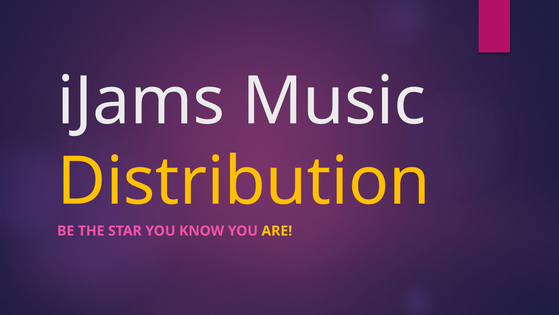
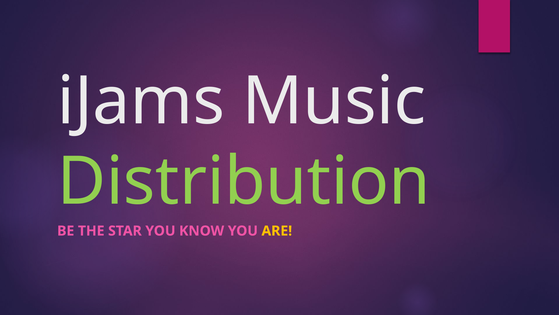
Distribution colour: yellow -> light green (244, 181)
